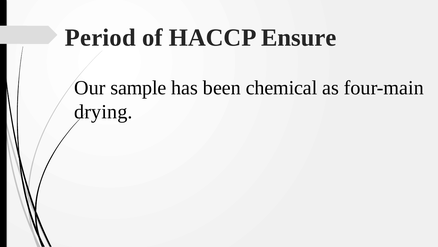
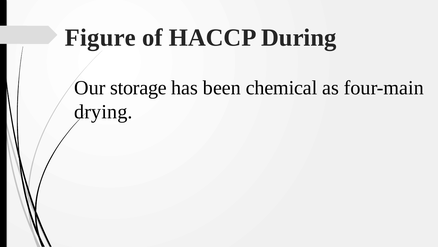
Period: Period -> Figure (100, 38)
Ensure: Ensure -> During (299, 38)
sample: sample -> storage (138, 88)
